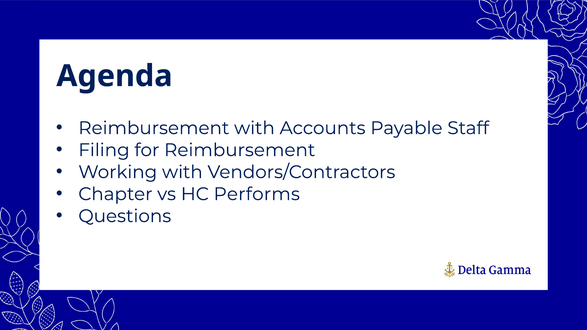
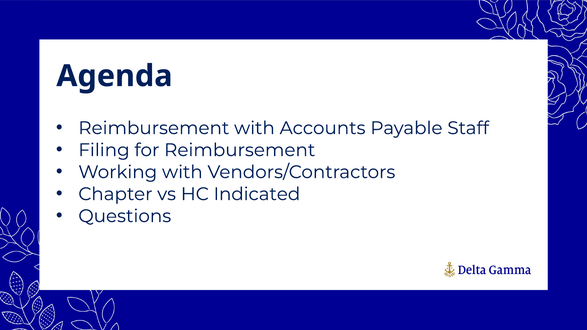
Performs: Performs -> Indicated (257, 194)
